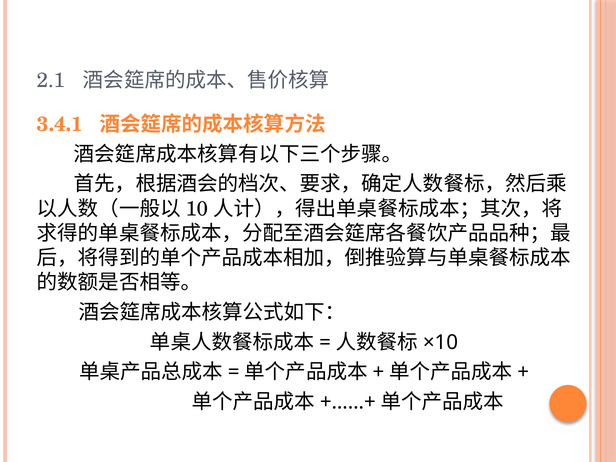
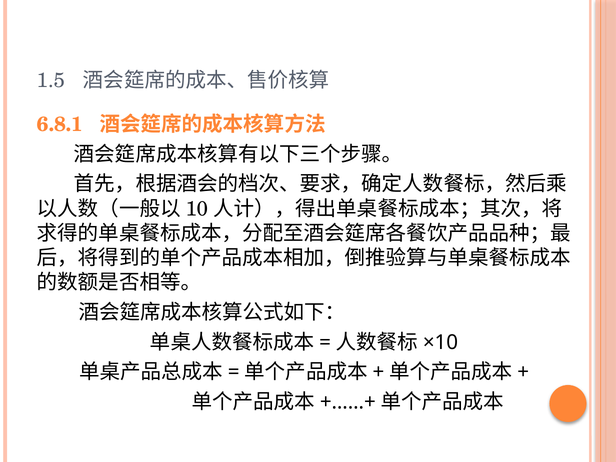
2.1: 2.1 -> 1.5 (51, 81)
3.4.1: 3.4.1 -> 6.8.1 (60, 125)
